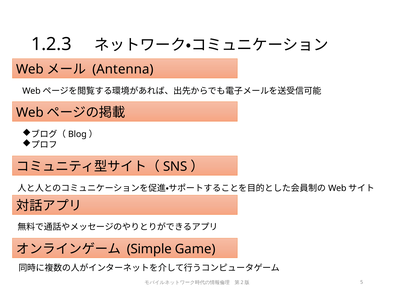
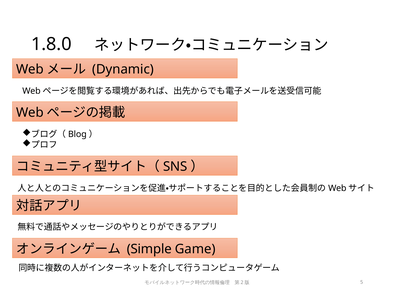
1.2.3: 1.2.3 -> 1.8.0 (51, 44)
Antenna: Antenna -> Dynamic (123, 69)
